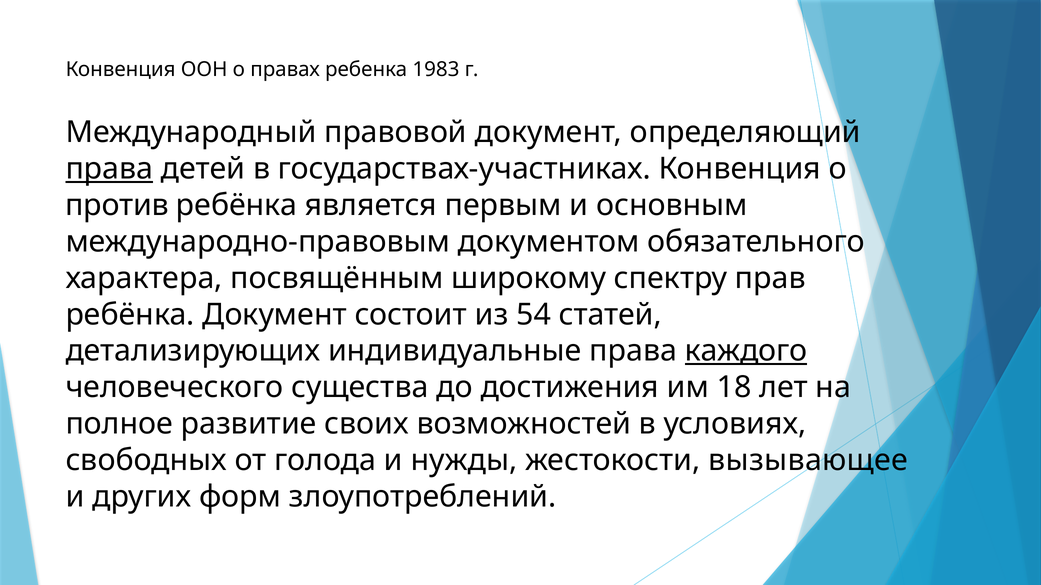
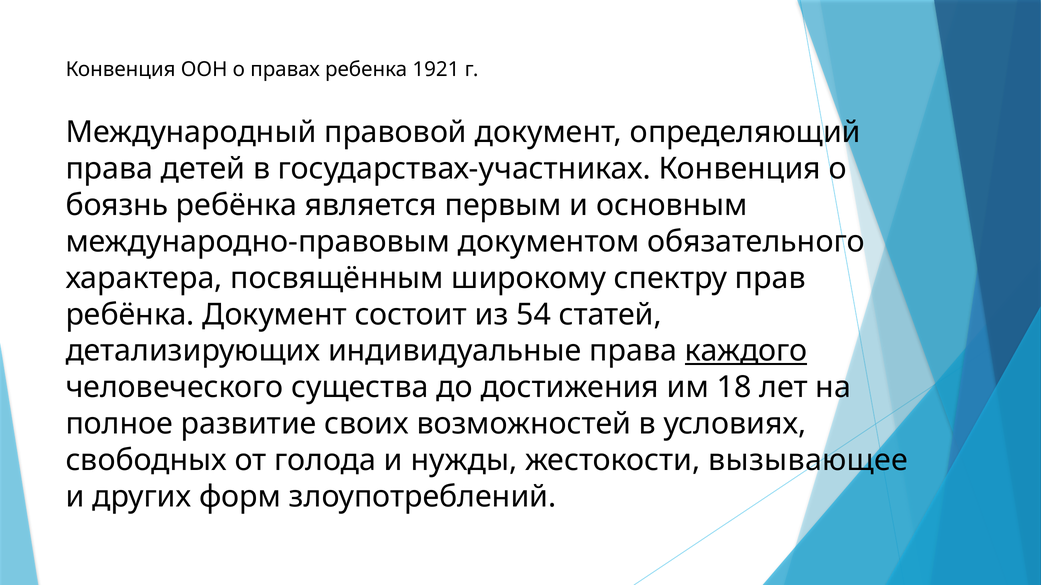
1983: 1983 -> 1921 (436, 70)
права underline: present -> none (109, 169)
против: против -> боязнь (117, 205)
